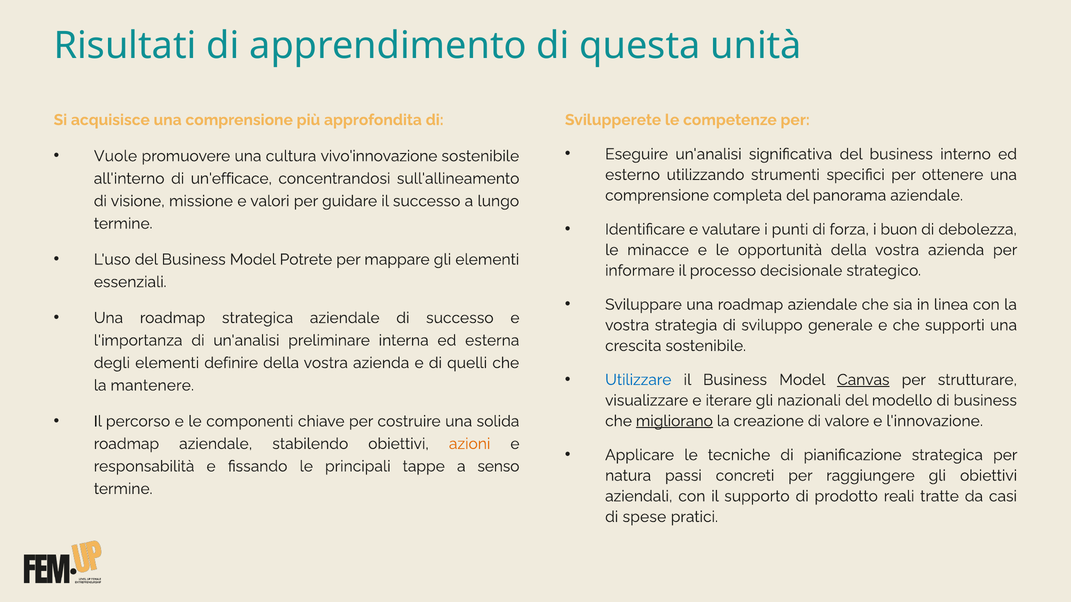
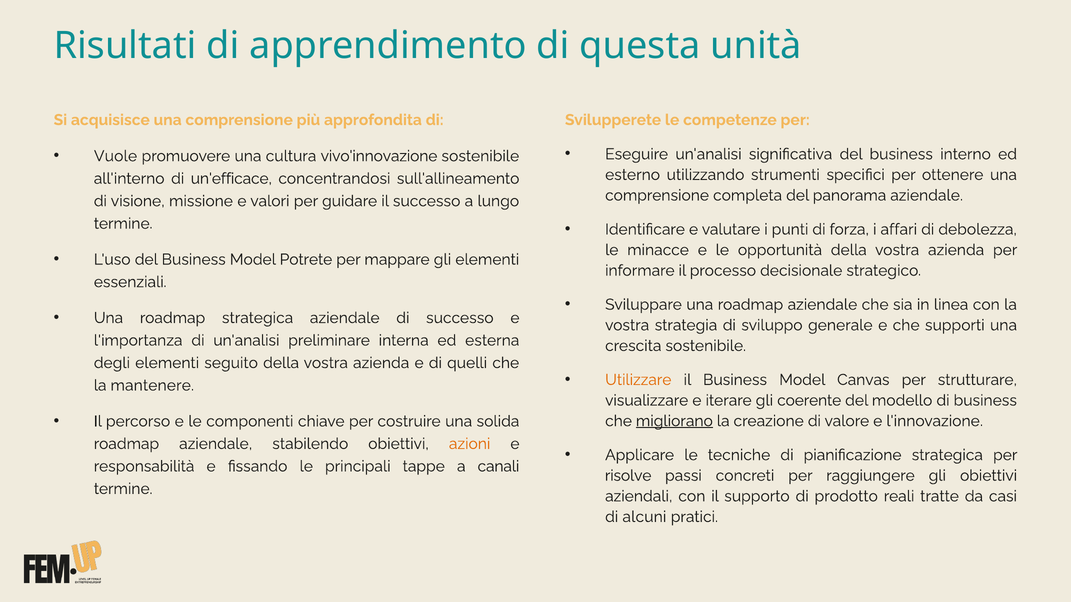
buon: buon -> affari (899, 230)
definire: definire -> seguito (231, 363)
Utilizzare colour: blue -> orange (638, 380)
Canvas underline: present -> none (863, 380)
nazionali: nazionali -> coerente (809, 401)
senso: senso -> canali (498, 467)
natura: natura -> risolve (628, 476)
spese: spese -> alcuni (644, 517)
